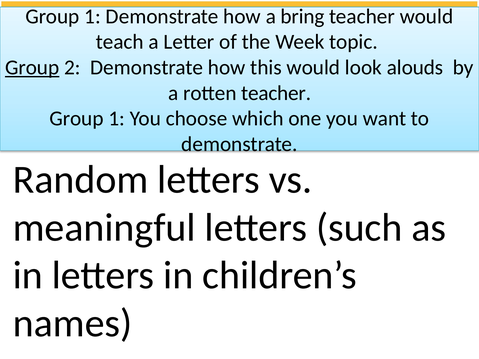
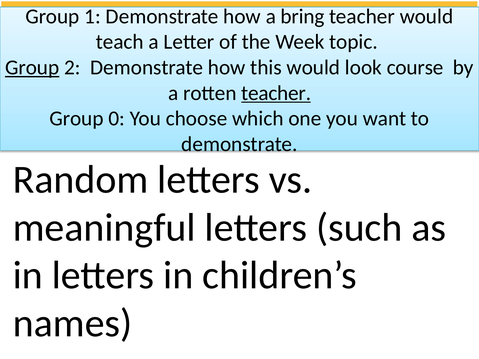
alouds: alouds -> course (415, 68)
teacher underline: none -> present (276, 93)
1: 1 -> 0 (117, 119)
